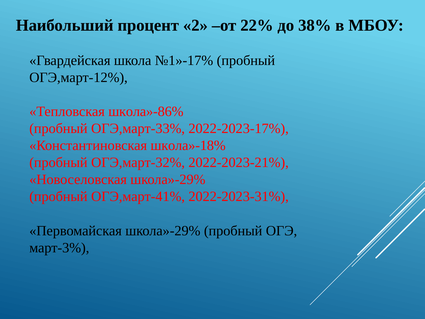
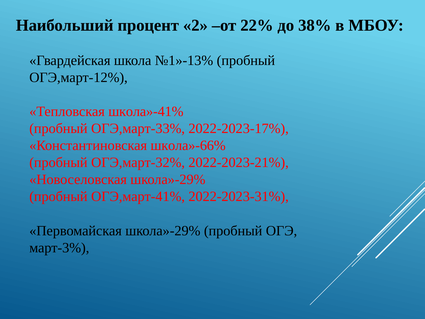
№1»-17%: №1»-17% -> №1»-13% (184, 60)
школа»-86%: школа»-86% -> школа»-41% (146, 111)
школа»-18%: школа»-18% -> школа»-66% (188, 145)
